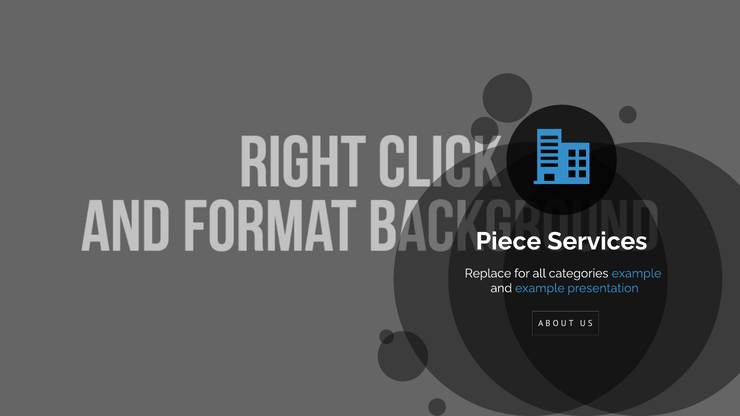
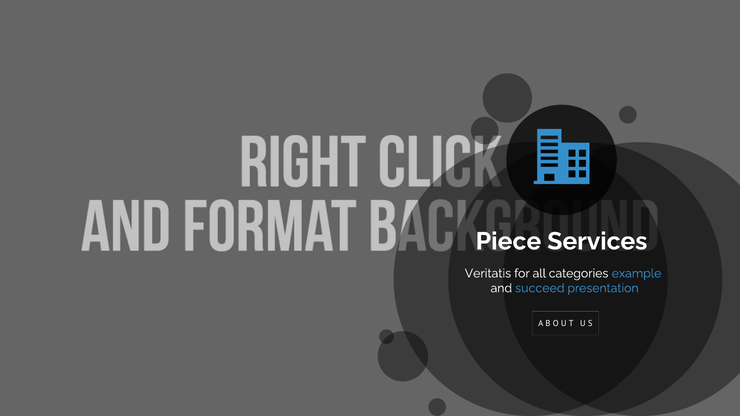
Replace: Replace -> Veritatis (488, 274)
and example: example -> succeed (540, 288)
